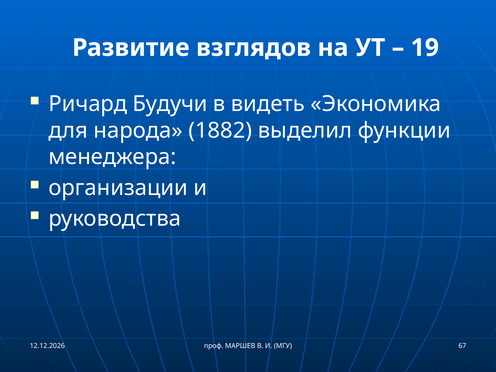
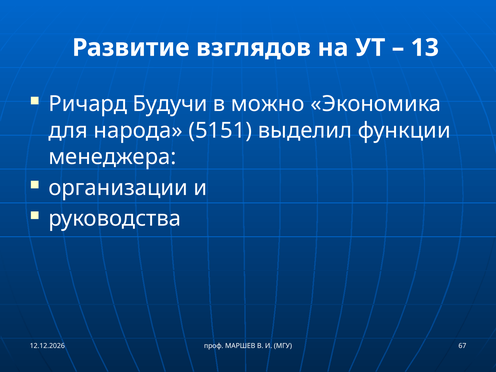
19: 19 -> 13 (425, 48)
видеть: видеть -> можно (268, 104)
1882: 1882 -> 5151 (220, 131)
